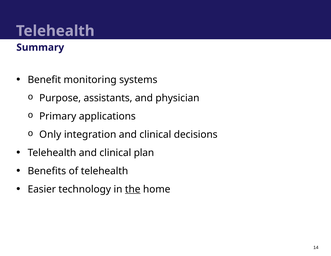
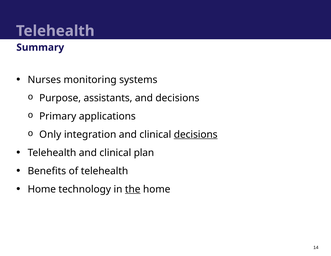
Benefit: Benefit -> Nurses (44, 80)
and physician: physician -> decisions (177, 98)
decisions underline: none -> present (196, 134)
Easier: Easier -> Home (42, 189)
